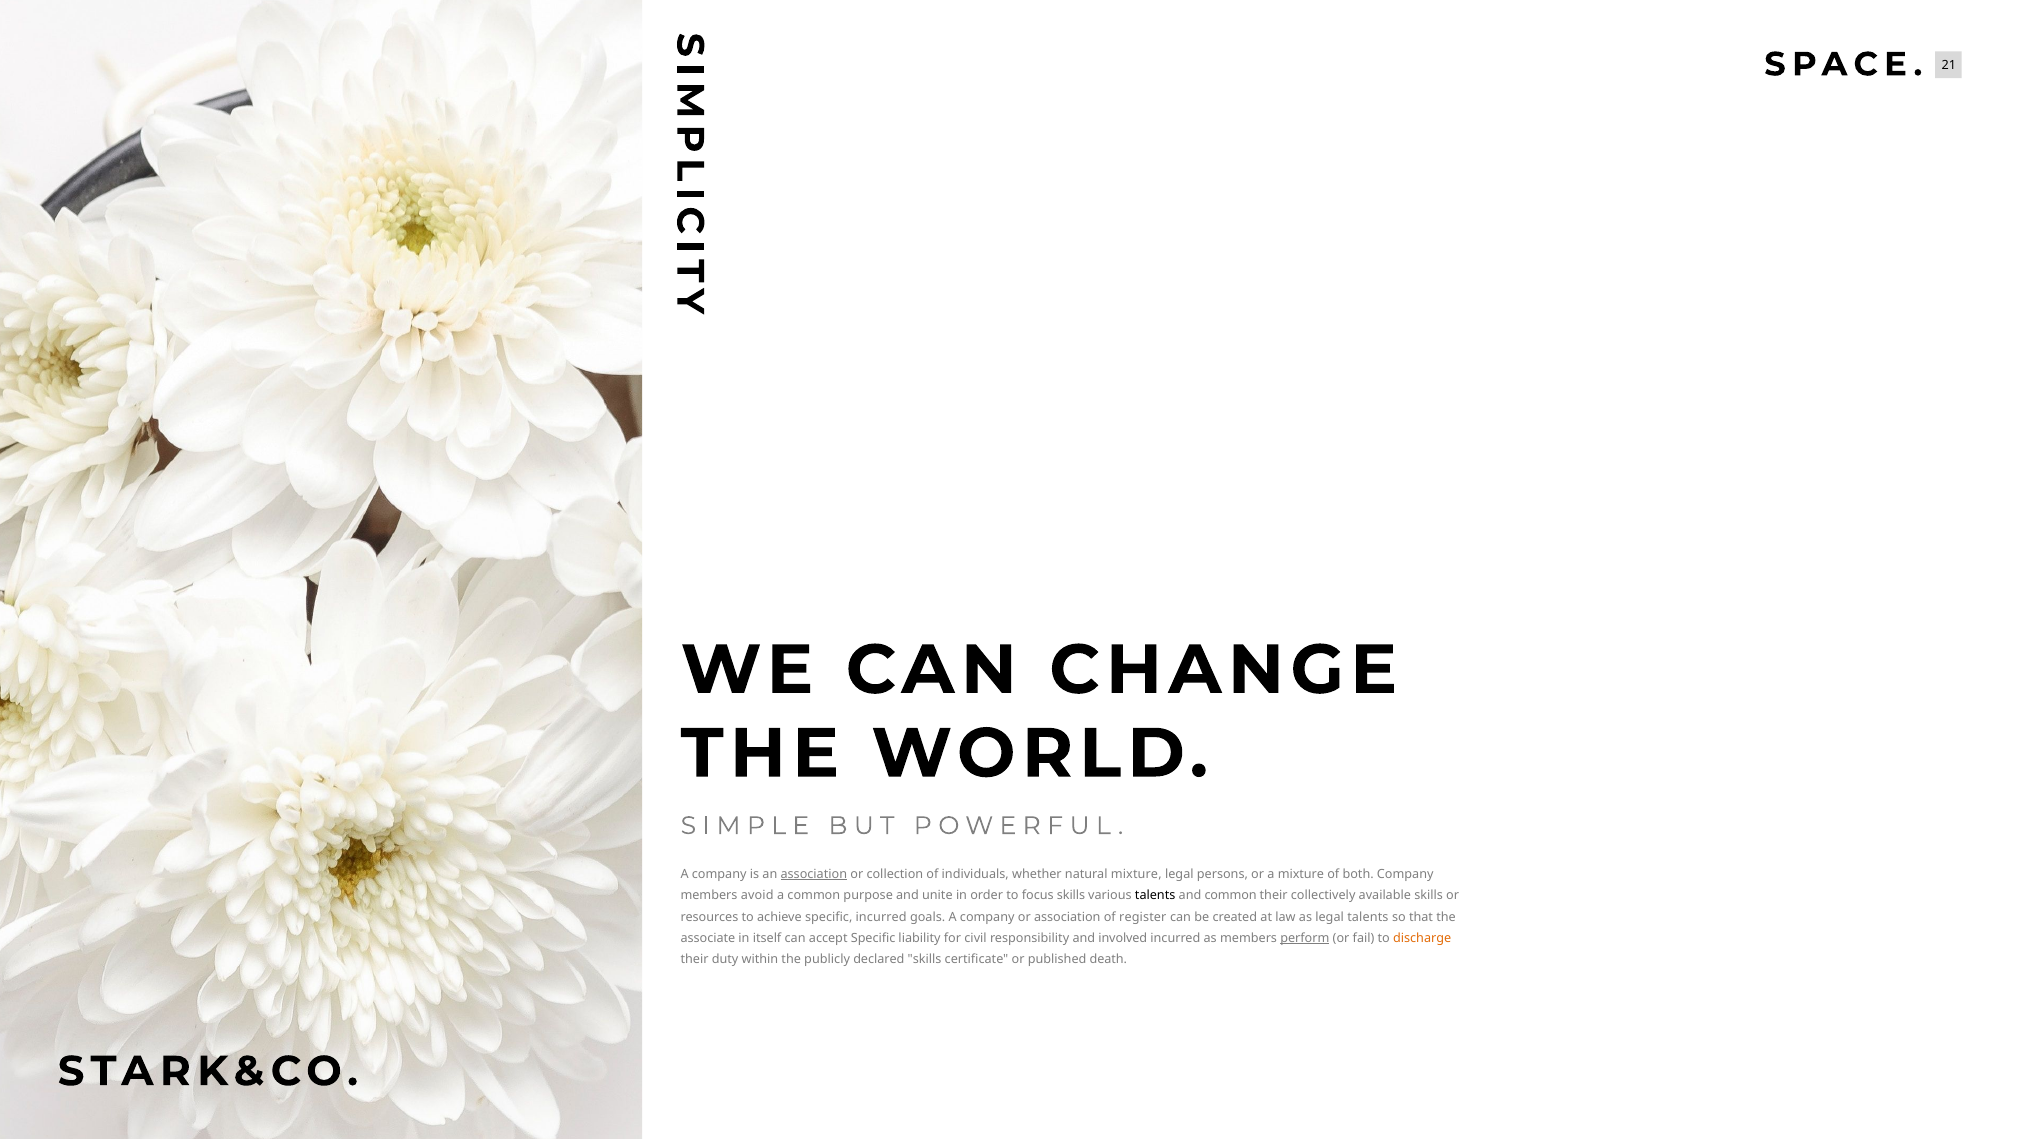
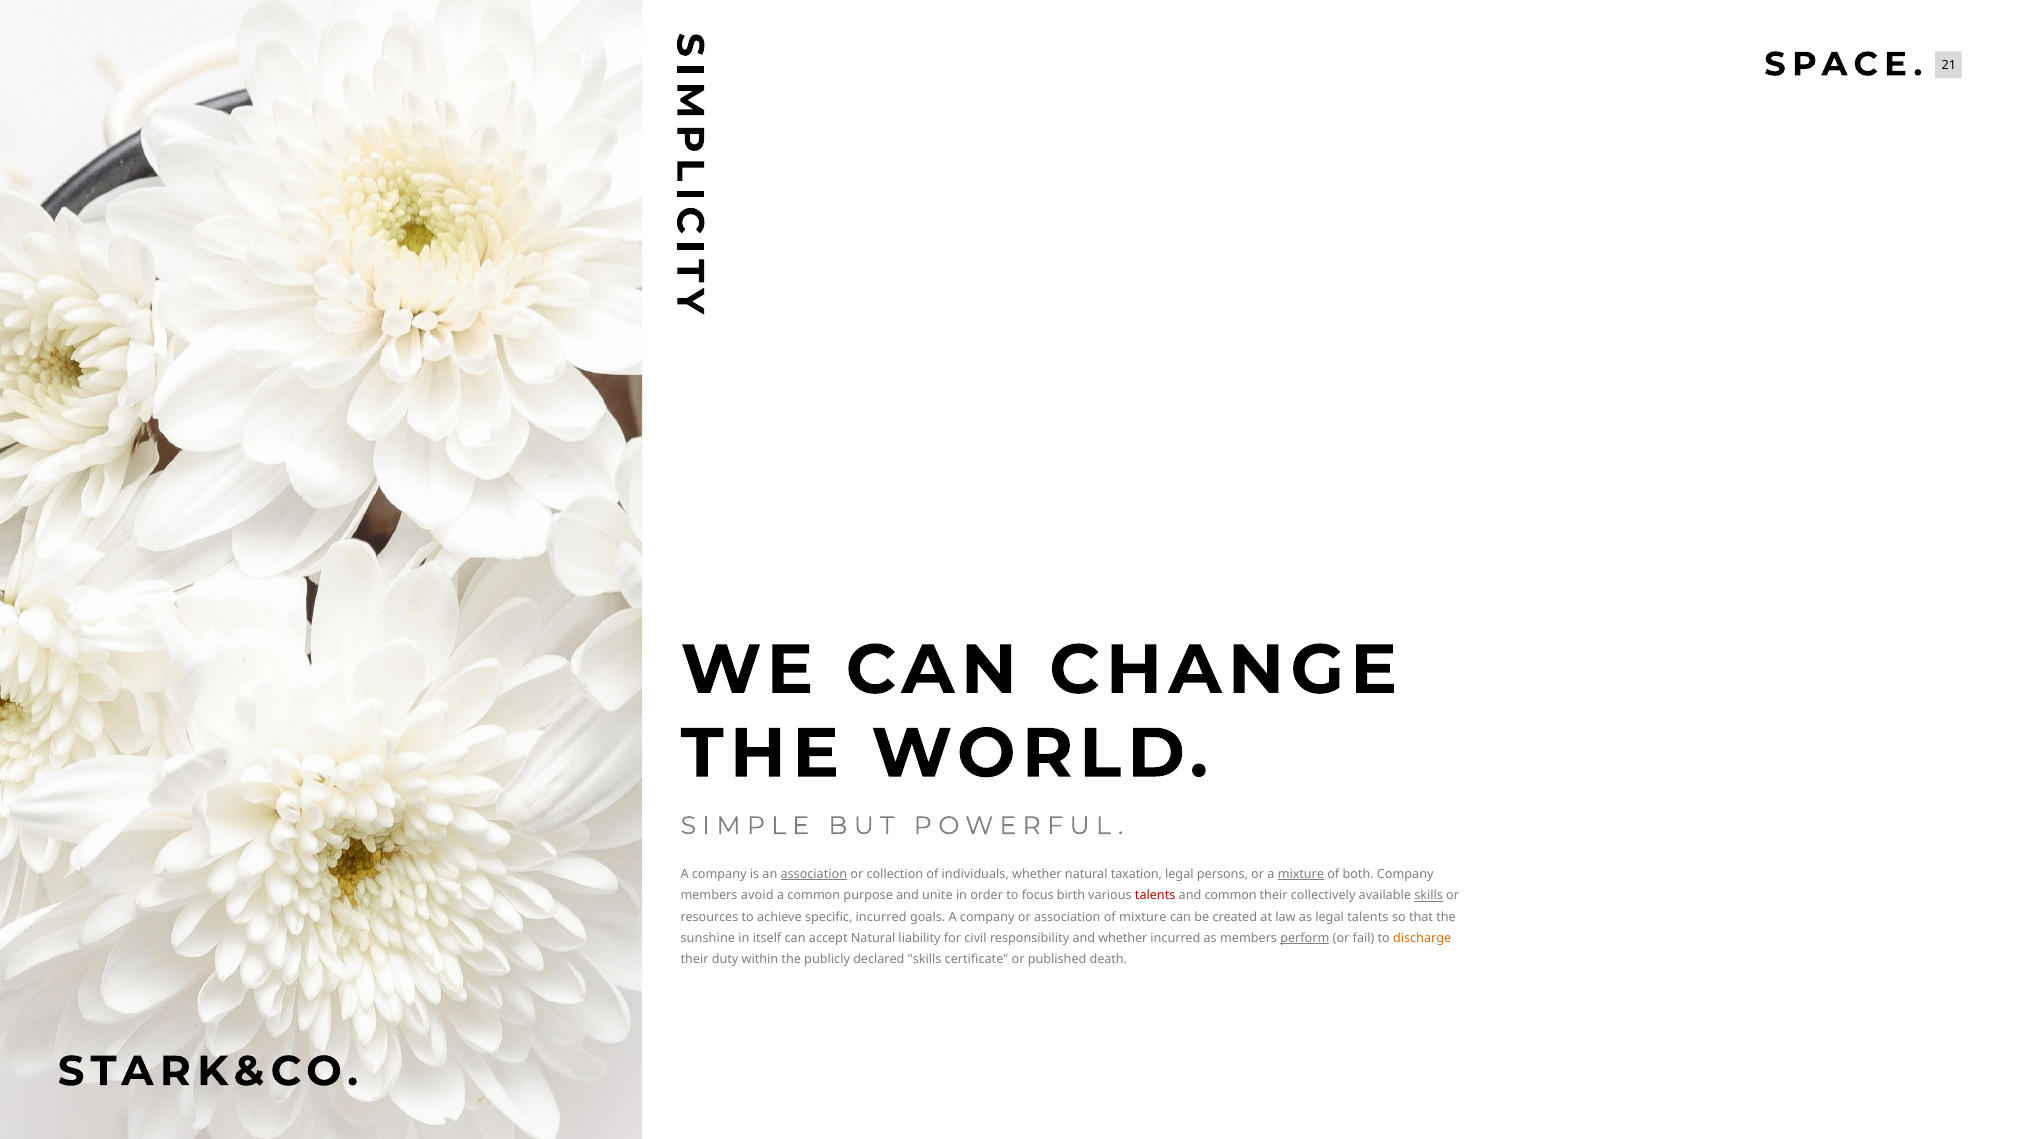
natural mixture: mixture -> taxation (1136, 874)
mixture underline: none -> present (1301, 874)
focus skills: skills -> birth (1071, 895)
talents colour: black -> red (1155, 895)
skills underline: none -> present (1429, 895)
of register: register -> mixture (1143, 917)
associate: associate -> sunshine (708, 938)
accept Specific: Specific -> Natural (873, 938)
and involved: involved -> whether (1123, 938)
